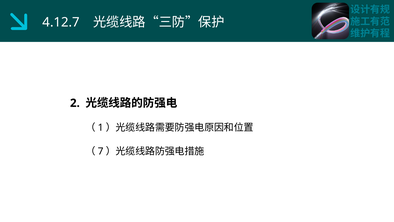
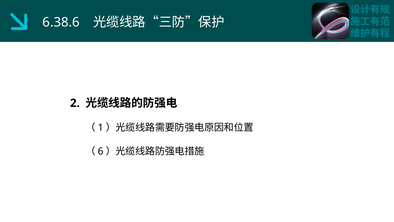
4.12.7: 4.12.7 -> 6.38.6 (61, 22)
7: 7 -> 6 (101, 151)
